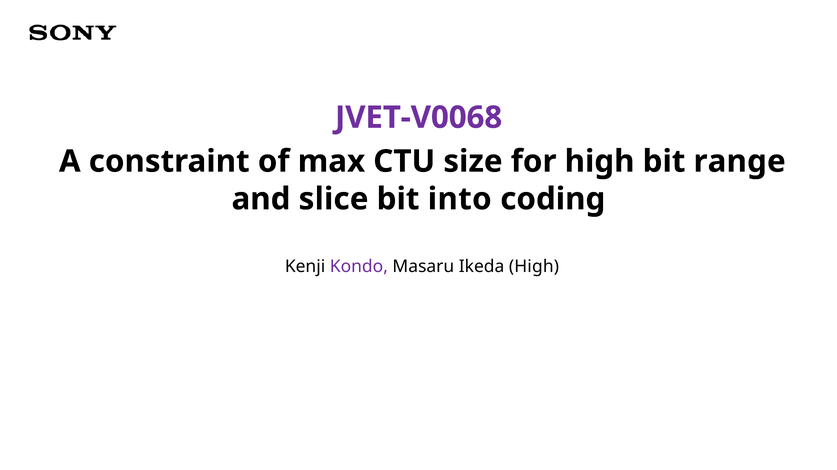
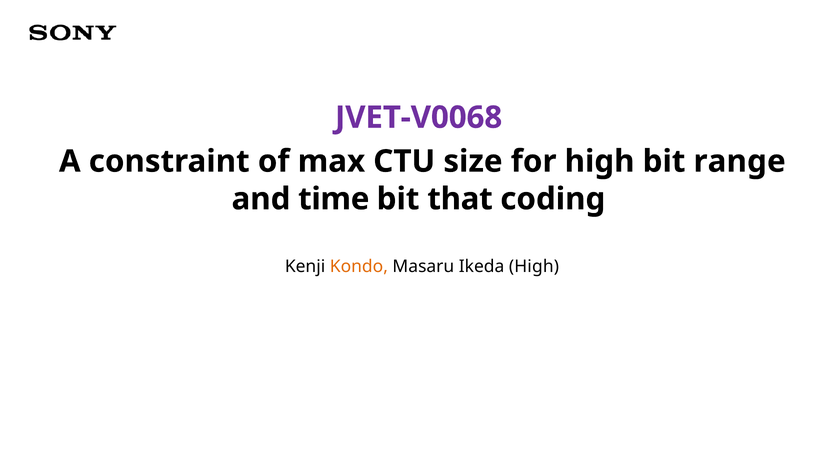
slice: slice -> time (334, 199)
into: into -> that (460, 199)
Kondo colour: purple -> orange (359, 267)
